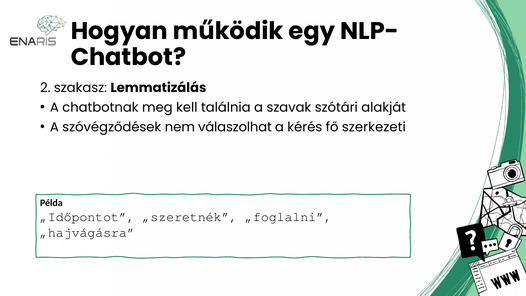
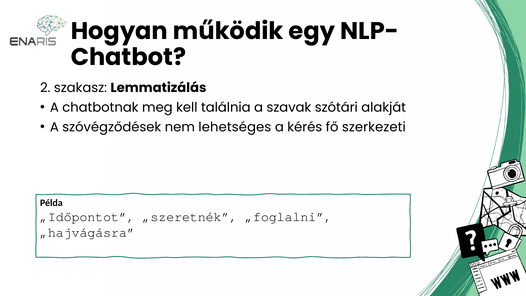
válaszolhat: válaszolhat -> lehetséges (235, 127)
